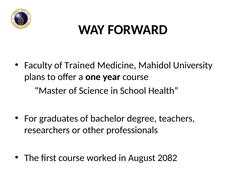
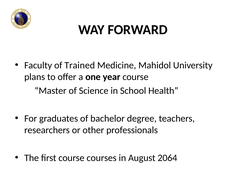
worked: worked -> courses (102, 158)
2082: 2082 -> 2064 (167, 158)
